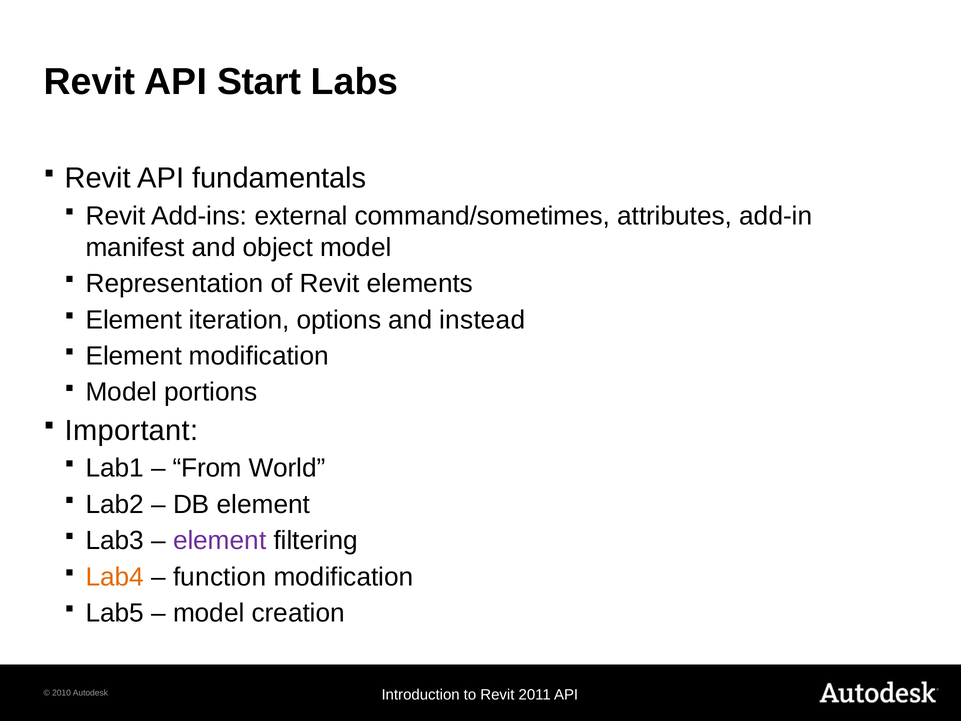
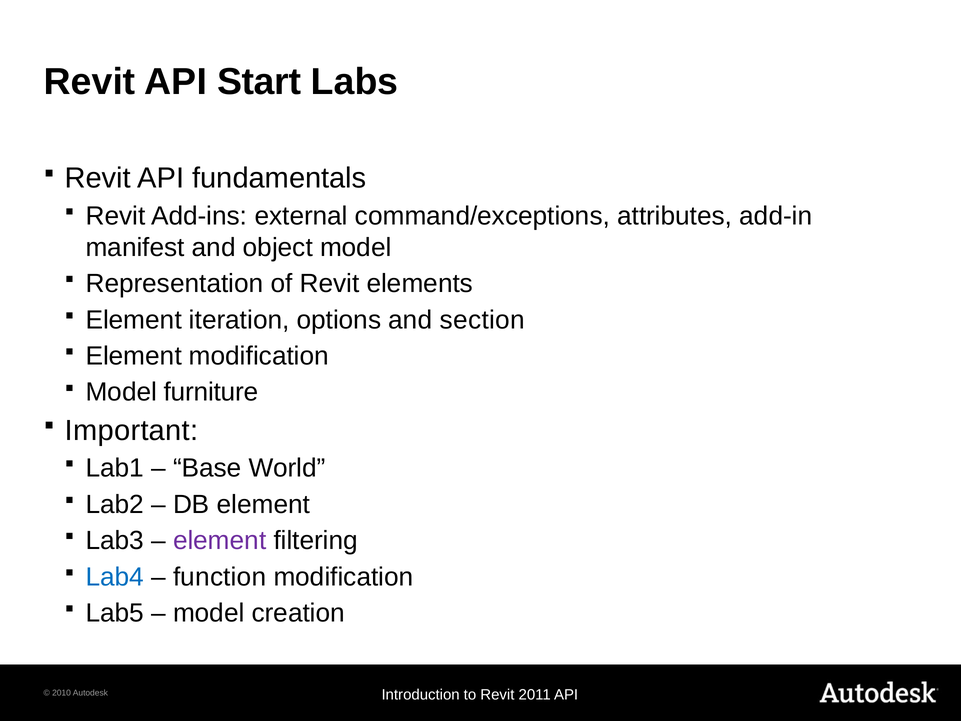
command/sometimes: command/sometimes -> command/exceptions (482, 216)
instead: instead -> section (482, 320)
portions: portions -> furniture (211, 392)
From: From -> Base (207, 468)
Lab4 colour: orange -> blue (115, 577)
